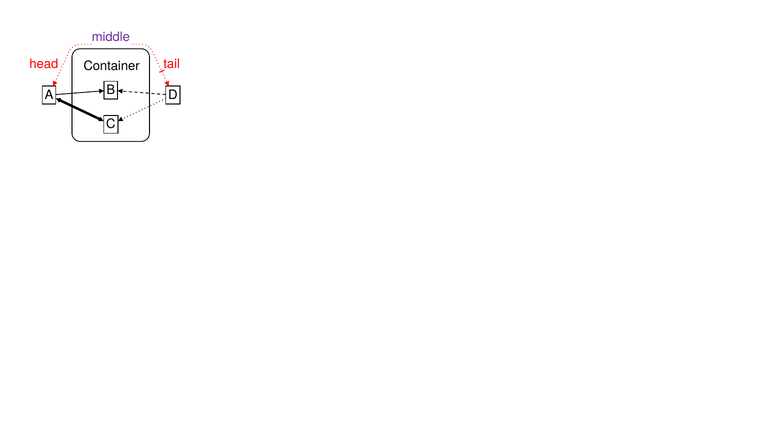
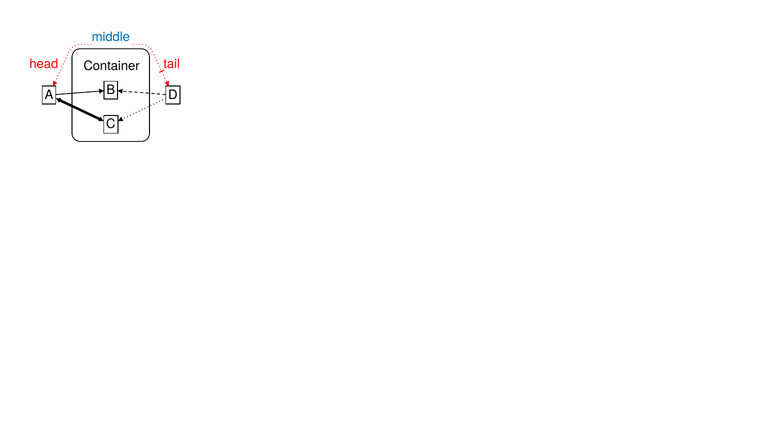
middle colour: purple -> blue (111, 37)
